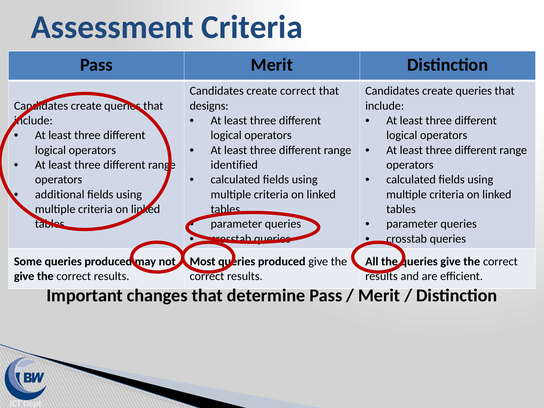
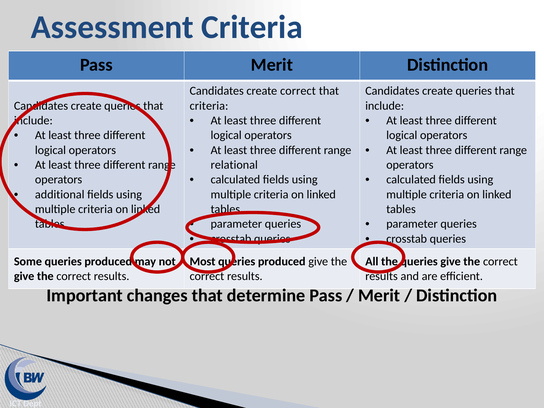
designs: designs -> criteria (209, 106)
identified: identified -> relational (234, 165)
